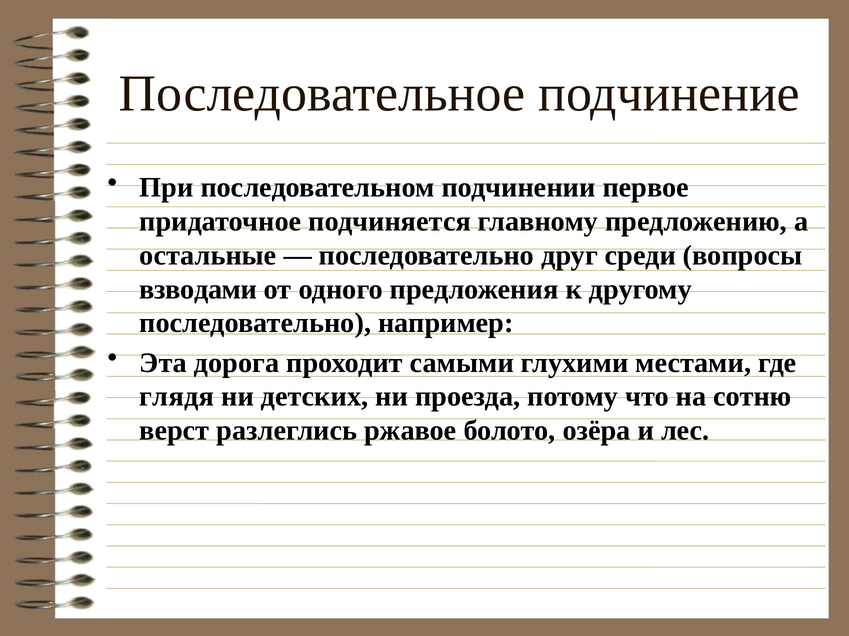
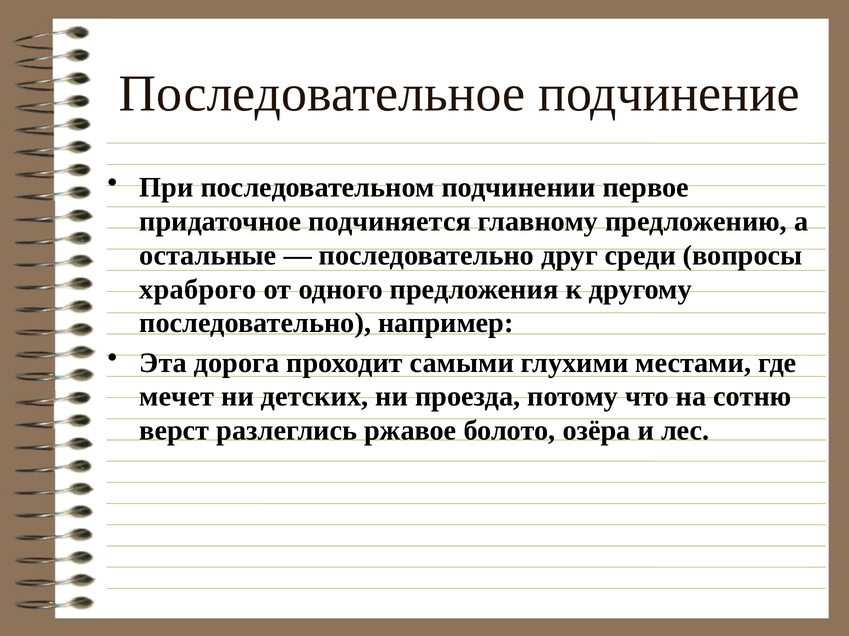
взводами: взводами -> храброго (198, 290)
глядя: глядя -> мечет (177, 397)
